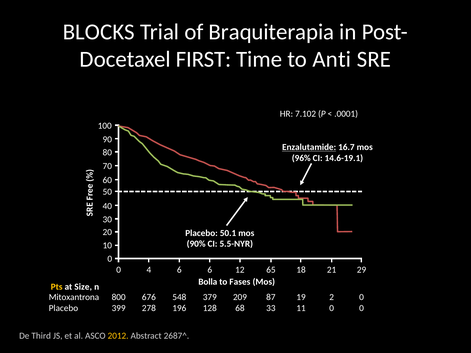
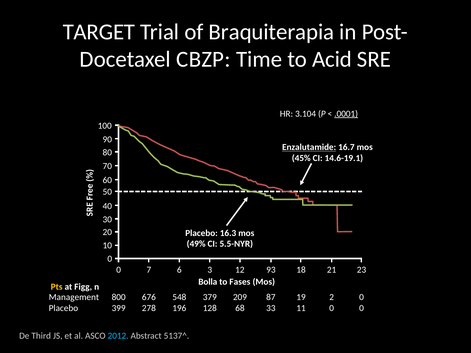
BLOCKS: BLOCKS -> TARGET (99, 32)
FIRST: FIRST -> CBZP (203, 59)
Anti: Anti -> Acid (332, 59)
7.102: 7.102 -> 3.104 (306, 114)
.0001 underline: none -> present (346, 114)
96%: 96% -> 45% (301, 158)
50.1: 50.1 -> 16.3 (228, 233)
90%: 90% -> 49% (196, 244)
4: 4 -> 7 (149, 270)
6 6: 6 -> 3 (210, 270)
65: 65 -> 93 (271, 270)
29: 29 -> 23 (362, 270)
Size: Size -> Figg (83, 287)
Mitoxantrona: Mitoxantrona -> Management (74, 297)
2012 colour: yellow -> light blue (118, 336)
2687^: 2687^ -> 5137^ (176, 336)
